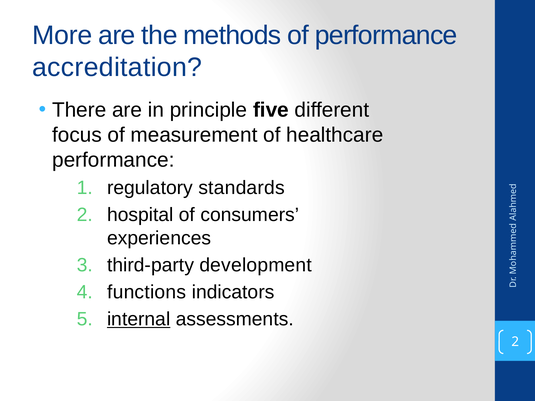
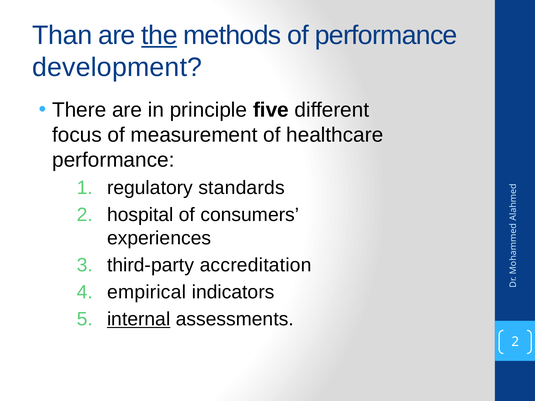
More: More -> Than (62, 35)
the underline: none -> present (159, 35)
accreditation: accreditation -> development (117, 67)
development: development -> accreditation (256, 265)
functions: functions -> empirical (147, 292)
